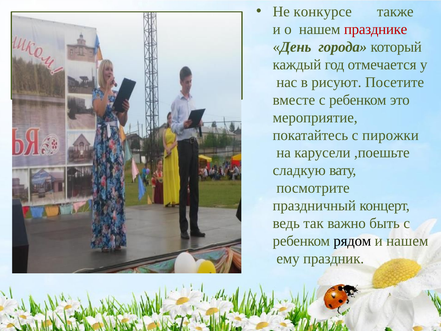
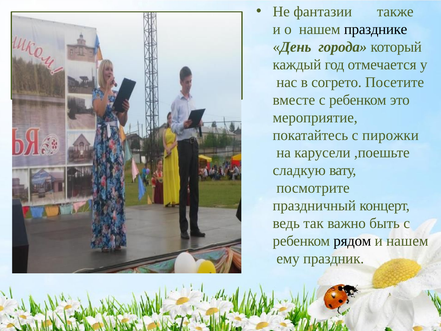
конкурсе: конкурсе -> фантазии (323, 12)
празднике colour: red -> black (376, 29)
рисуют: рисуют -> согрето (337, 82)
